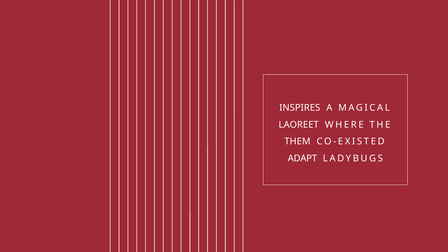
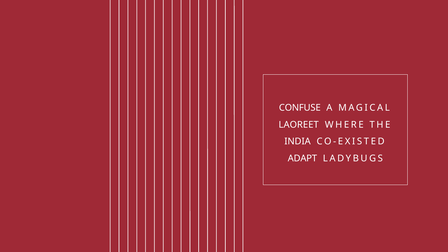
INSPIRES: INSPIRES -> CONFUSE (300, 108)
THEM: THEM -> INDIA (298, 141)
